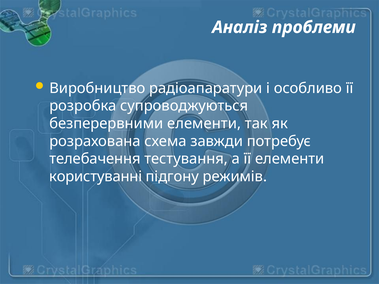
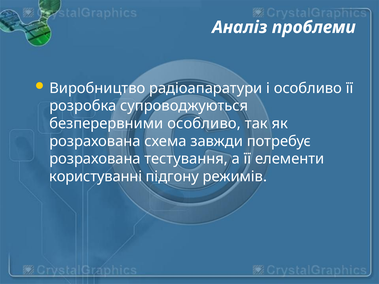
безперервними елементи: елементи -> особливо (204, 124)
телебачення: телебачення -> розрахована (95, 159)
